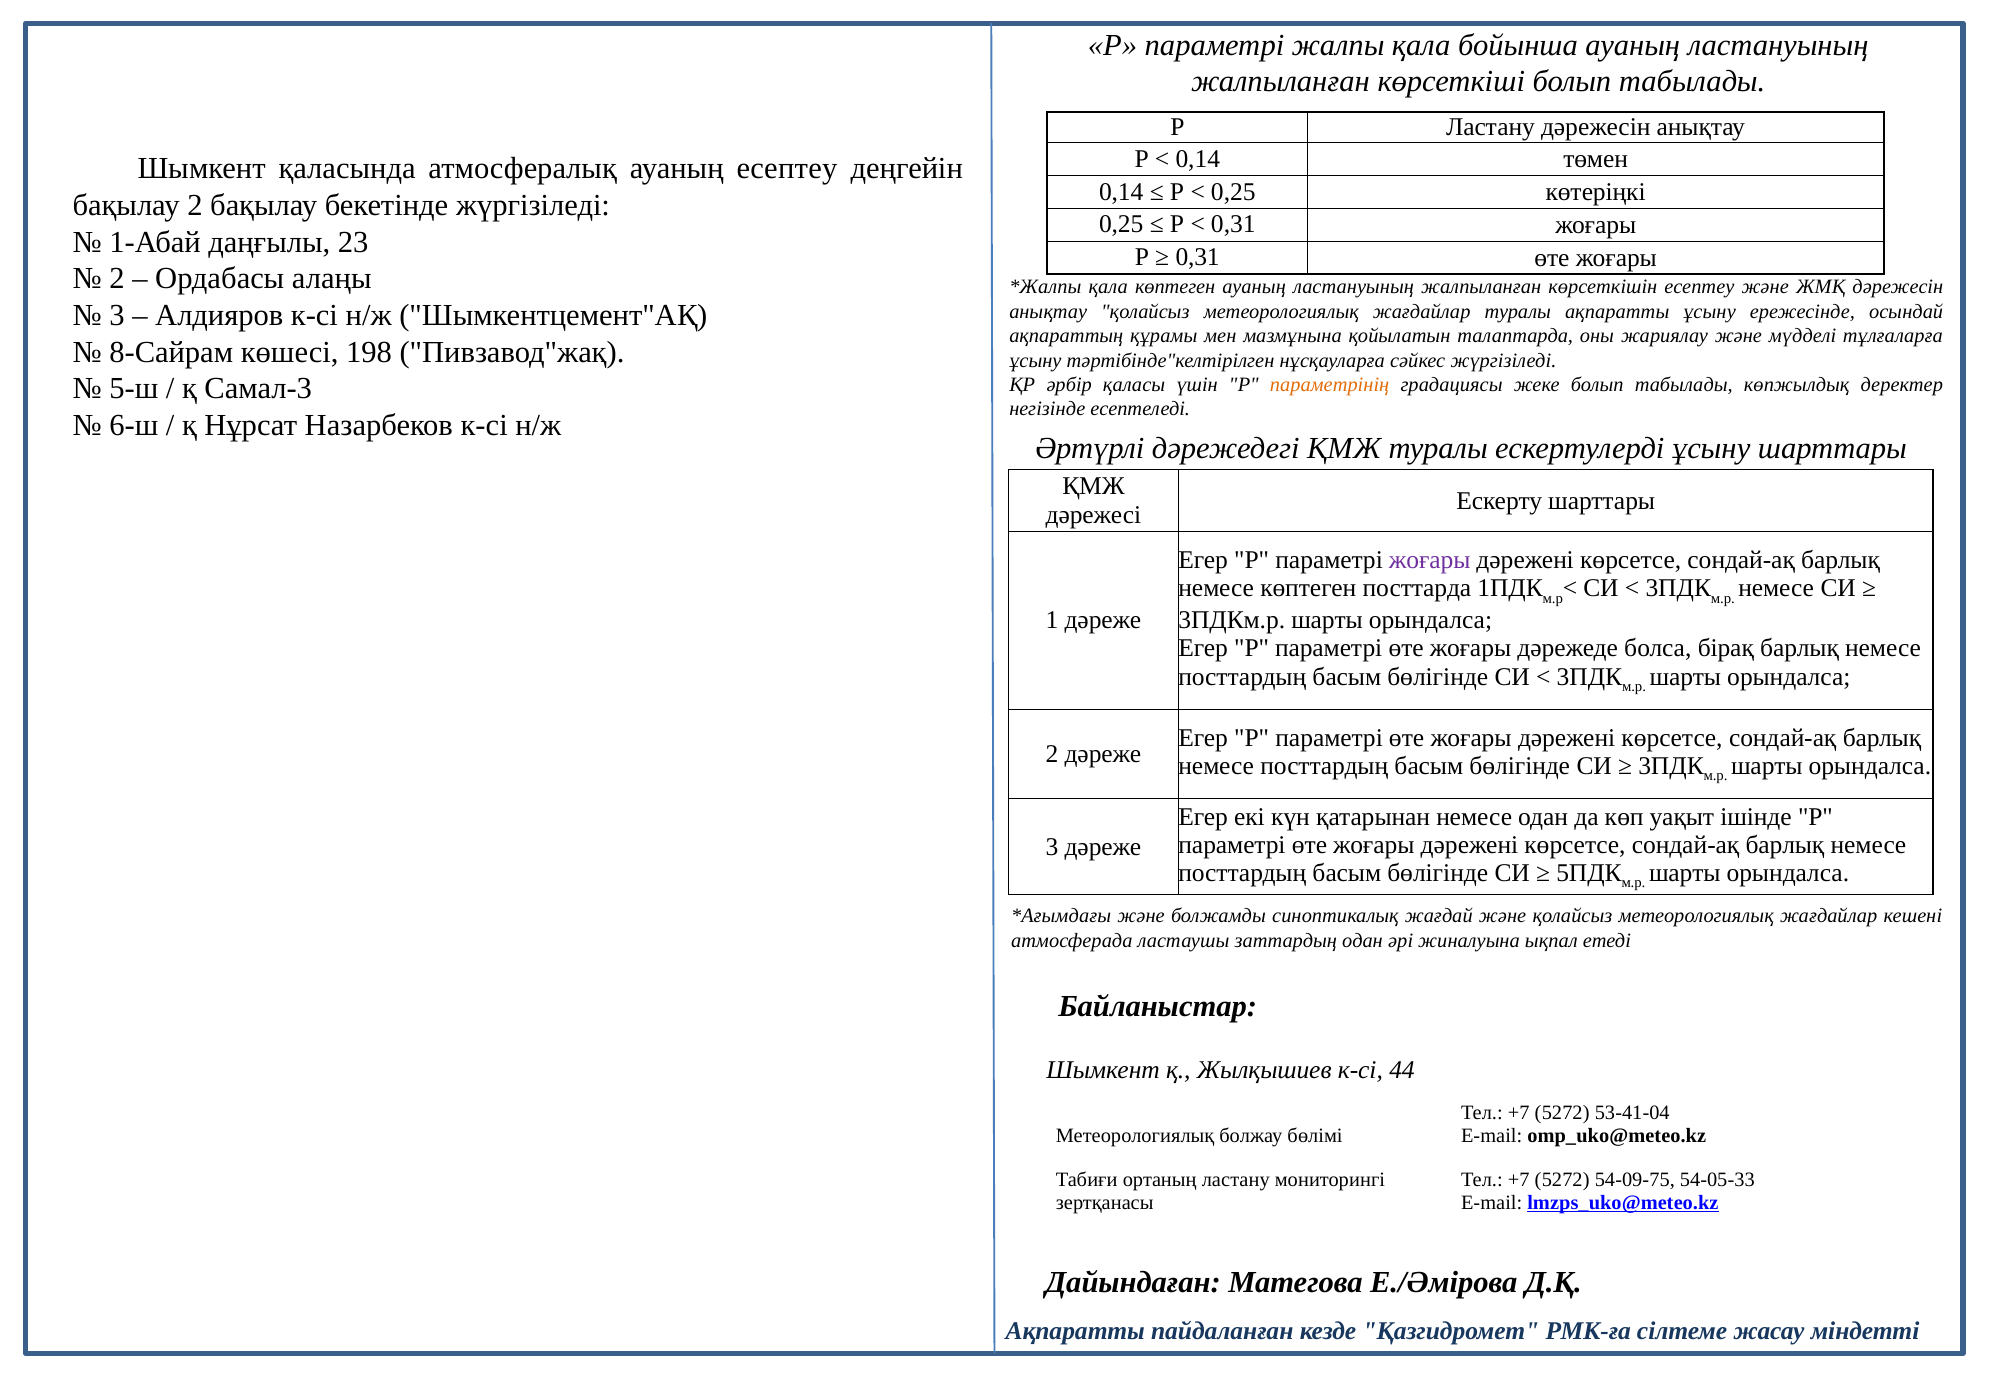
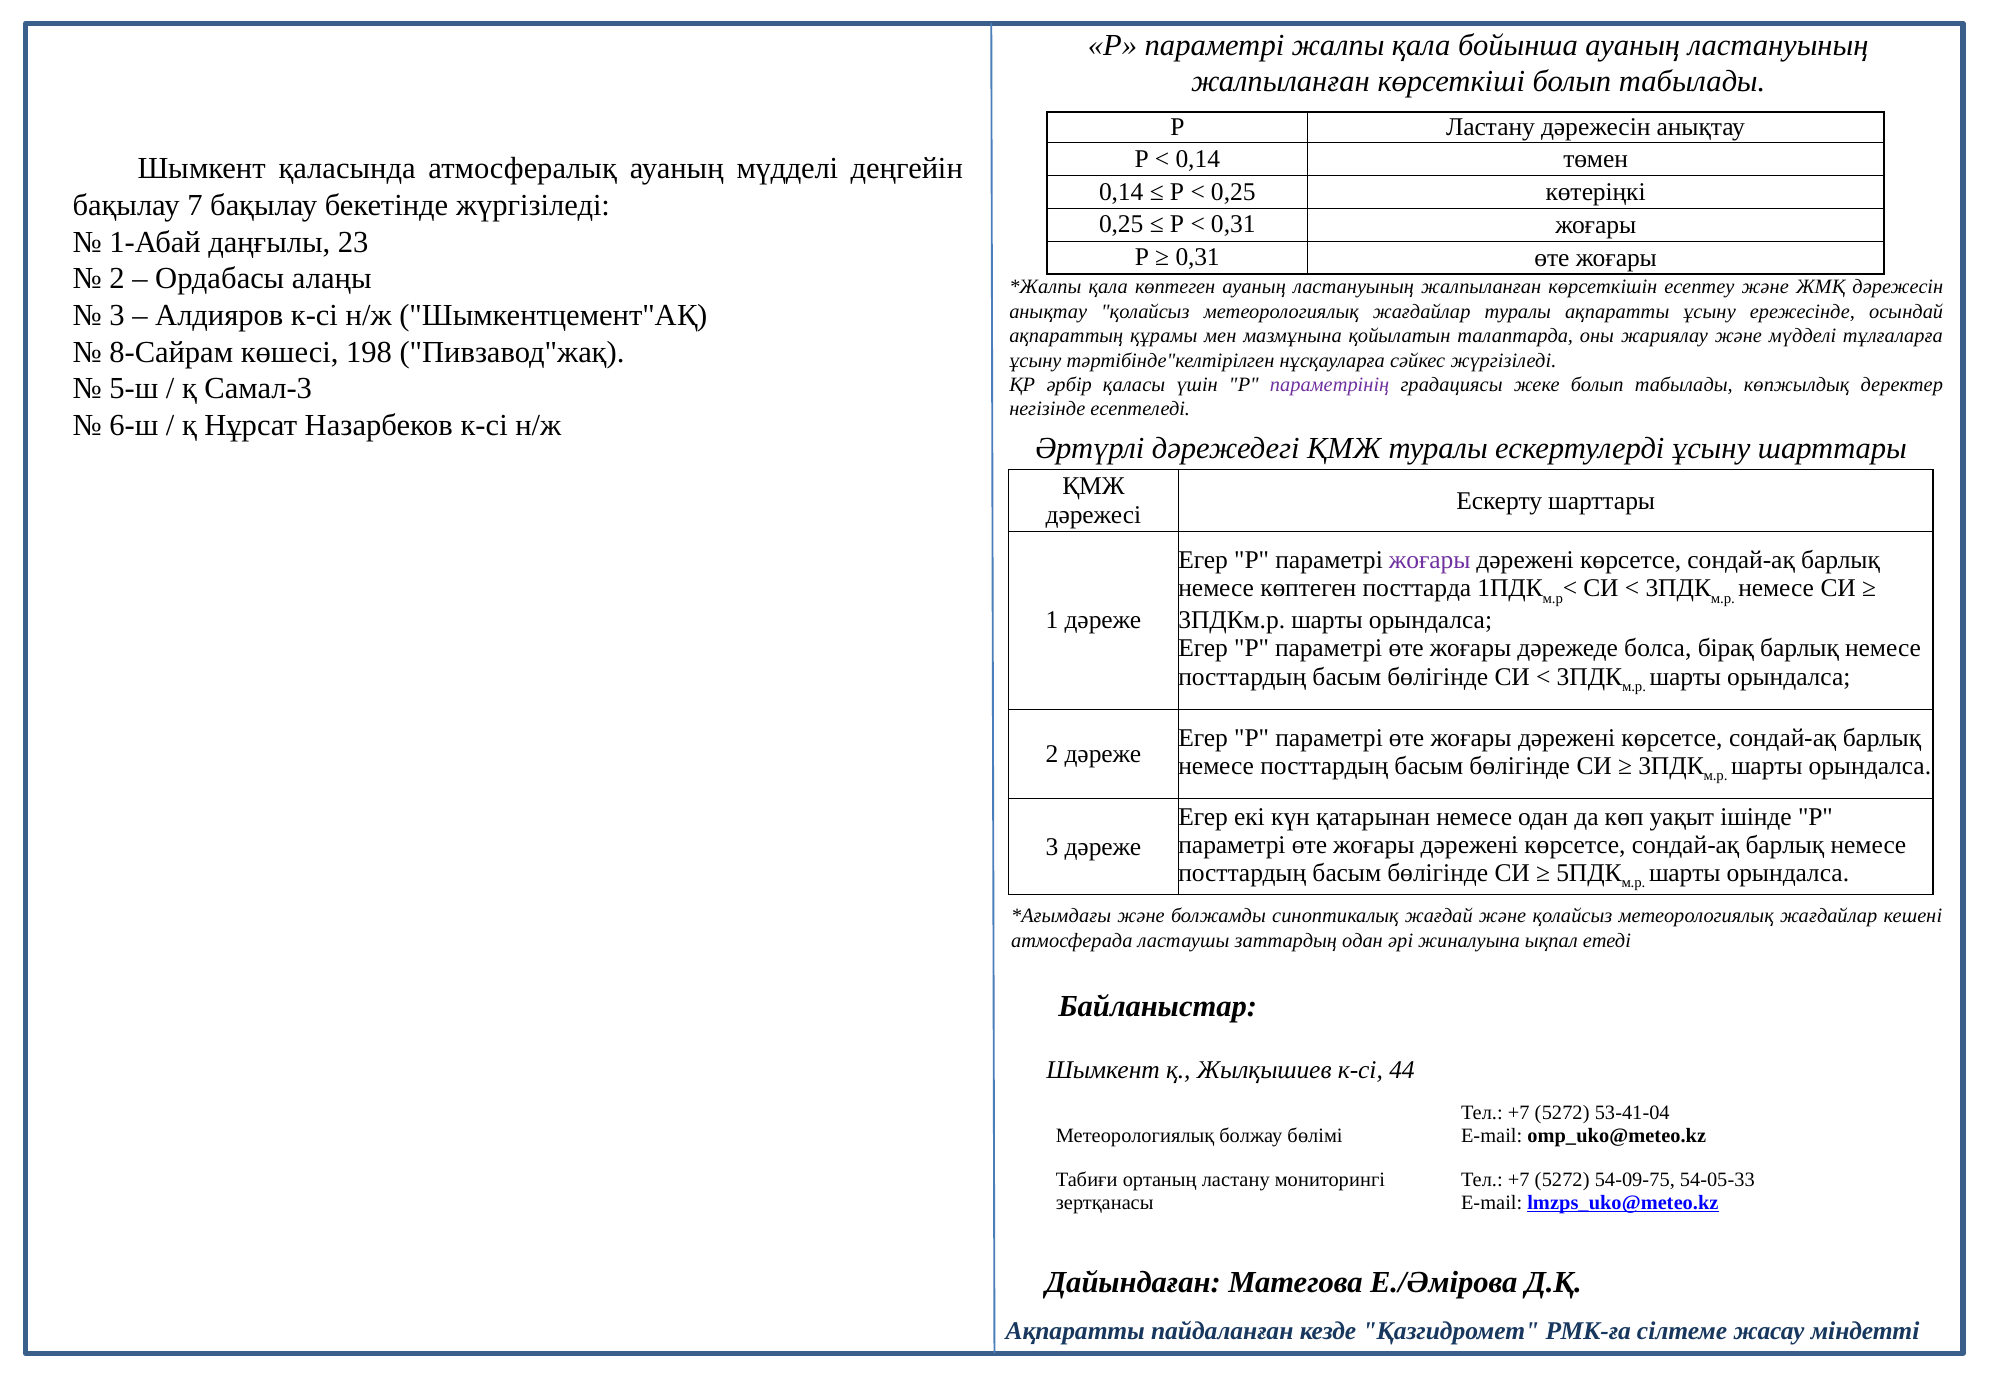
ауаның есептеу: есептеу -> мүдделі (787, 169)
бақылау 2: 2 -> 7 (195, 205)
параметрінің colour: orange -> purple (1330, 385)
